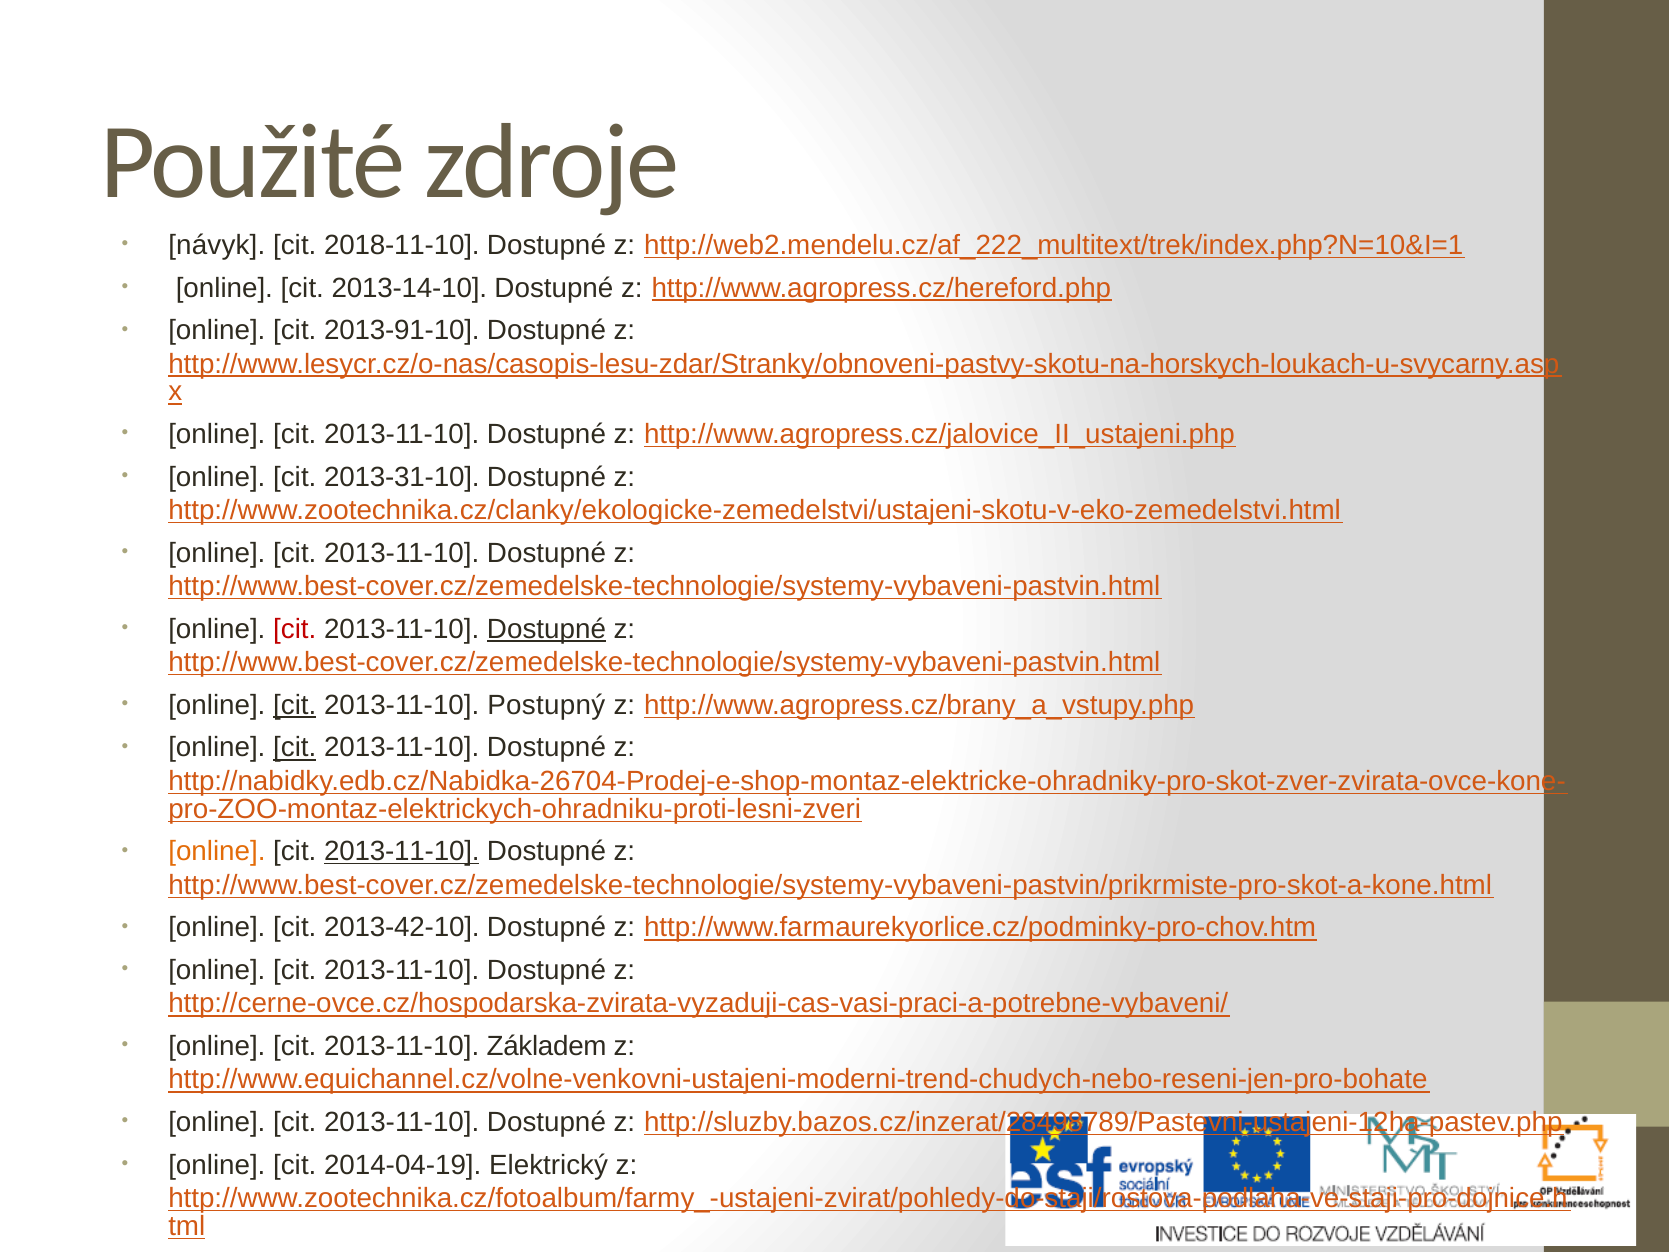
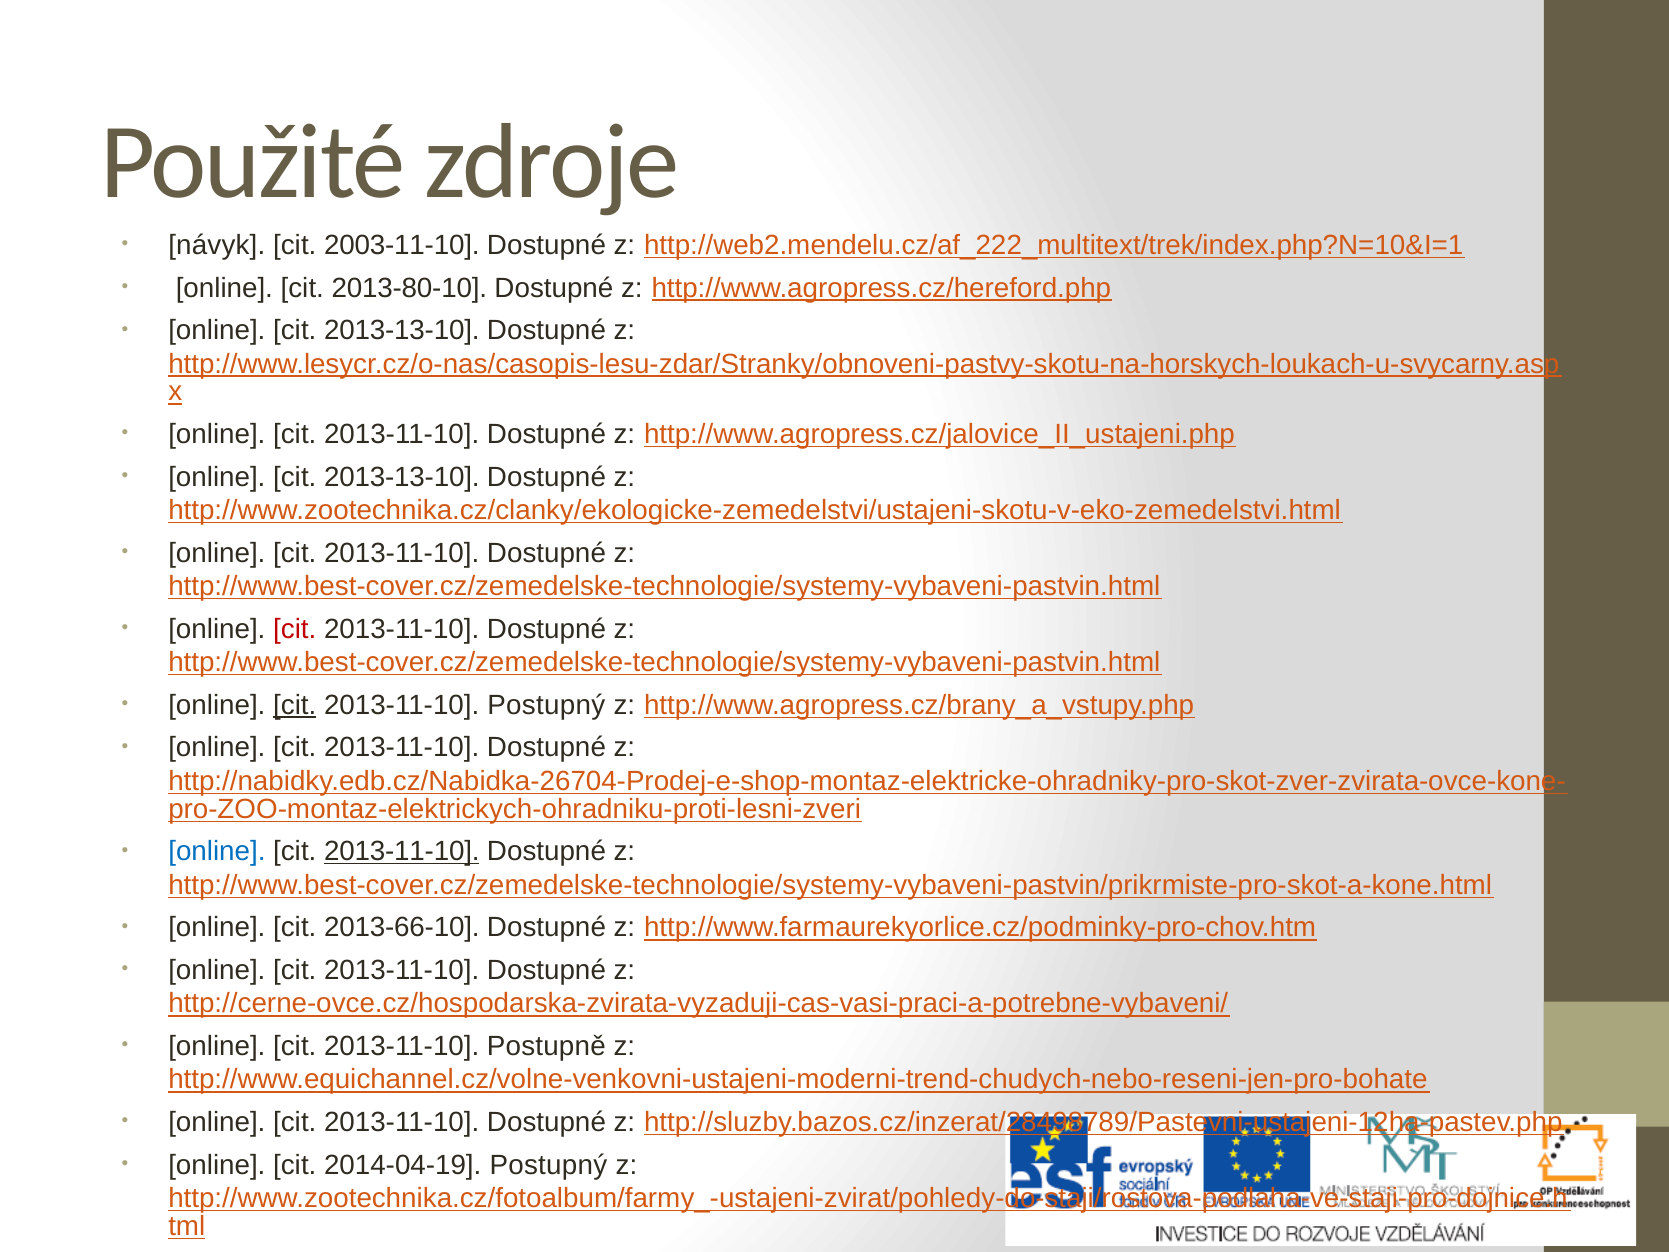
2018-11-10: 2018-11-10 -> 2003-11-10 (402, 245)
2013-14-10: 2013-14-10 -> 2013-80-10 (409, 288)
2013-91-10: 2013-91-10 -> 2013-13-10 (402, 330)
2013-31-10: 2013-31-10 -> 2013-13-10 (402, 477)
Dostupné underline: present -> none (546, 629)
cit underline: present -> none (295, 748)
online colour: orange -> blue (217, 851)
2013-42-10: 2013-42-10 -> 2013-66-10 (402, 928)
Základem: Základem -> Postupně (546, 1046)
2014-04-19 Elektrický: Elektrický -> Postupný (548, 1165)
